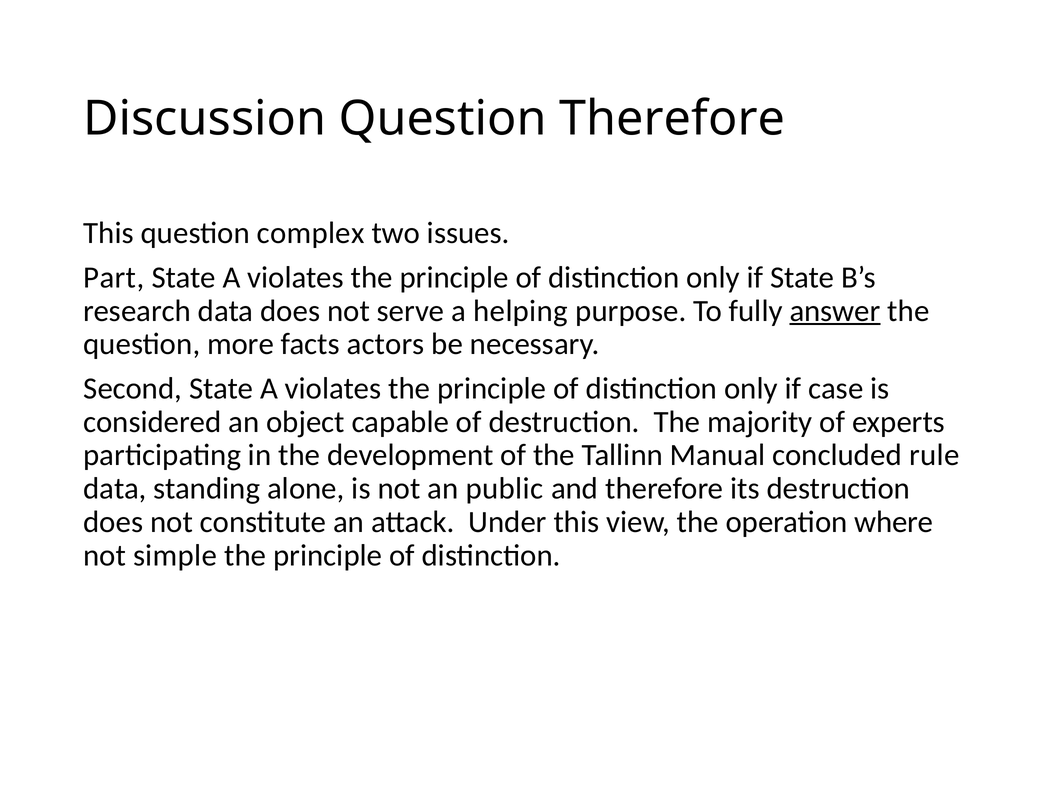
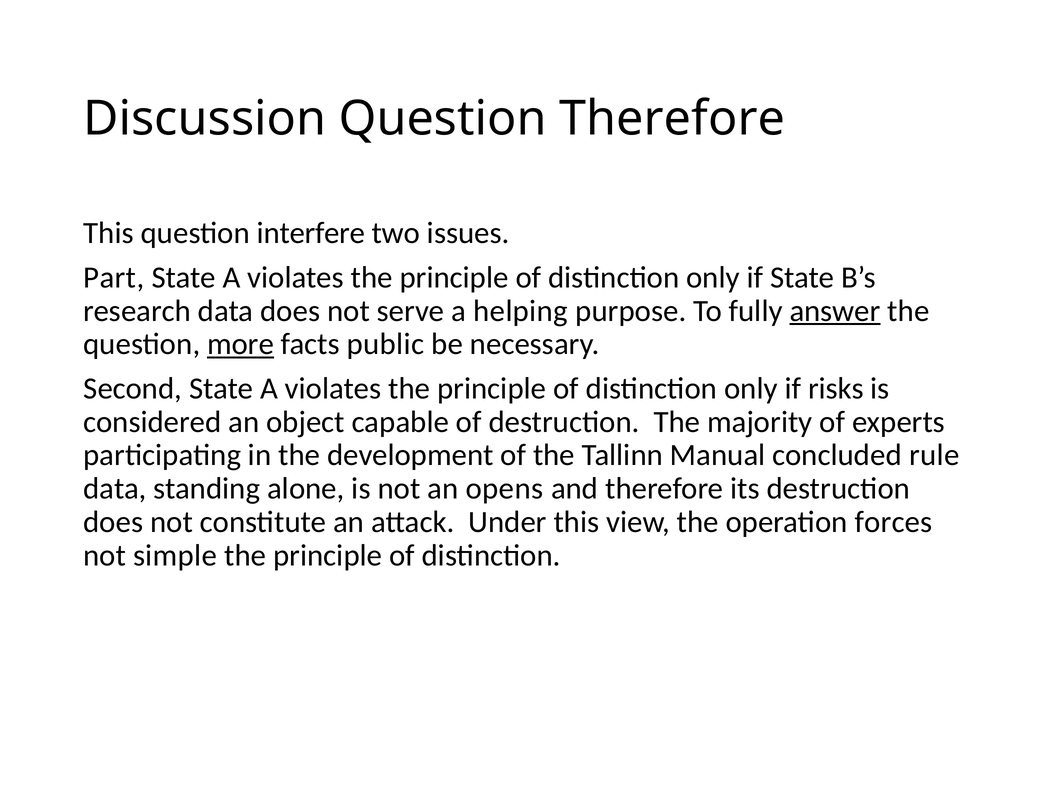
complex: complex -> interfere (311, 233)
more underline: none -> present (241, 344)
actors: actors -> public (386, 344)
case: case -> risks (836, 389)
public: public -> opens (505, 489)
where: where -> forces (893, 522)
